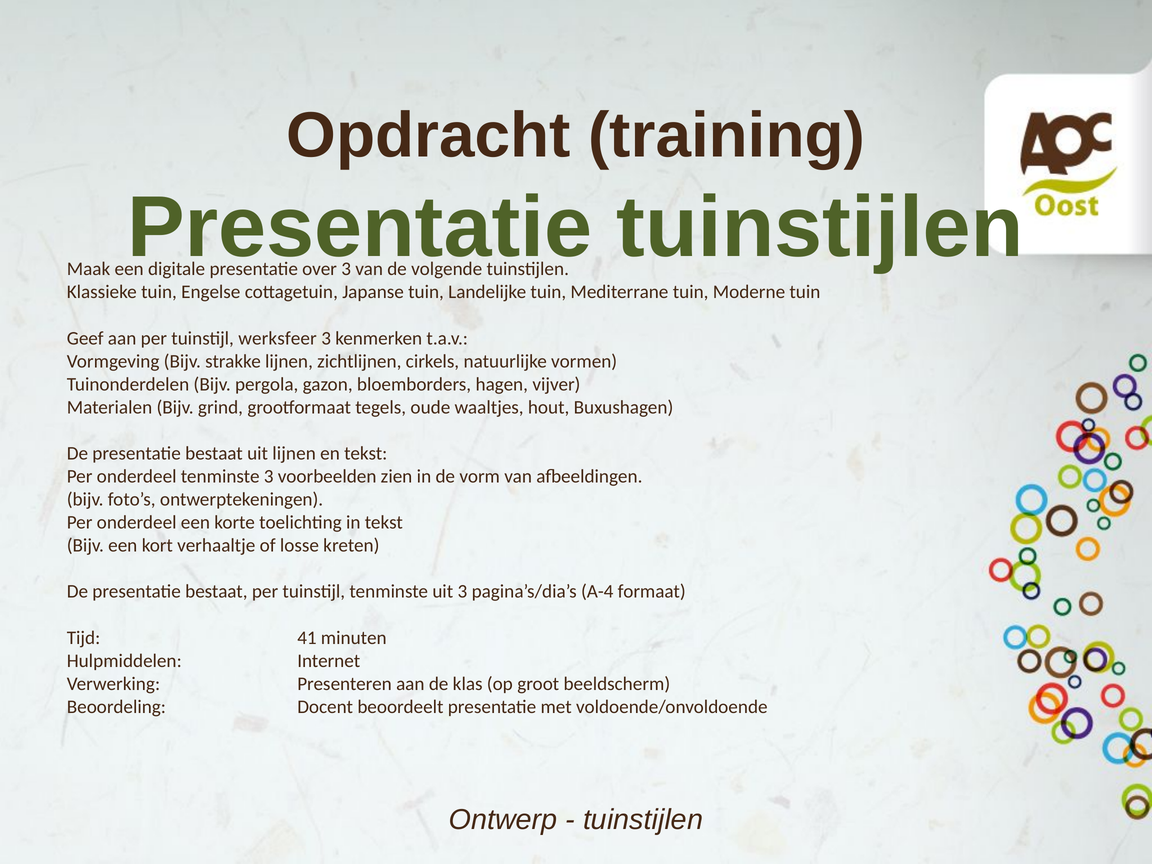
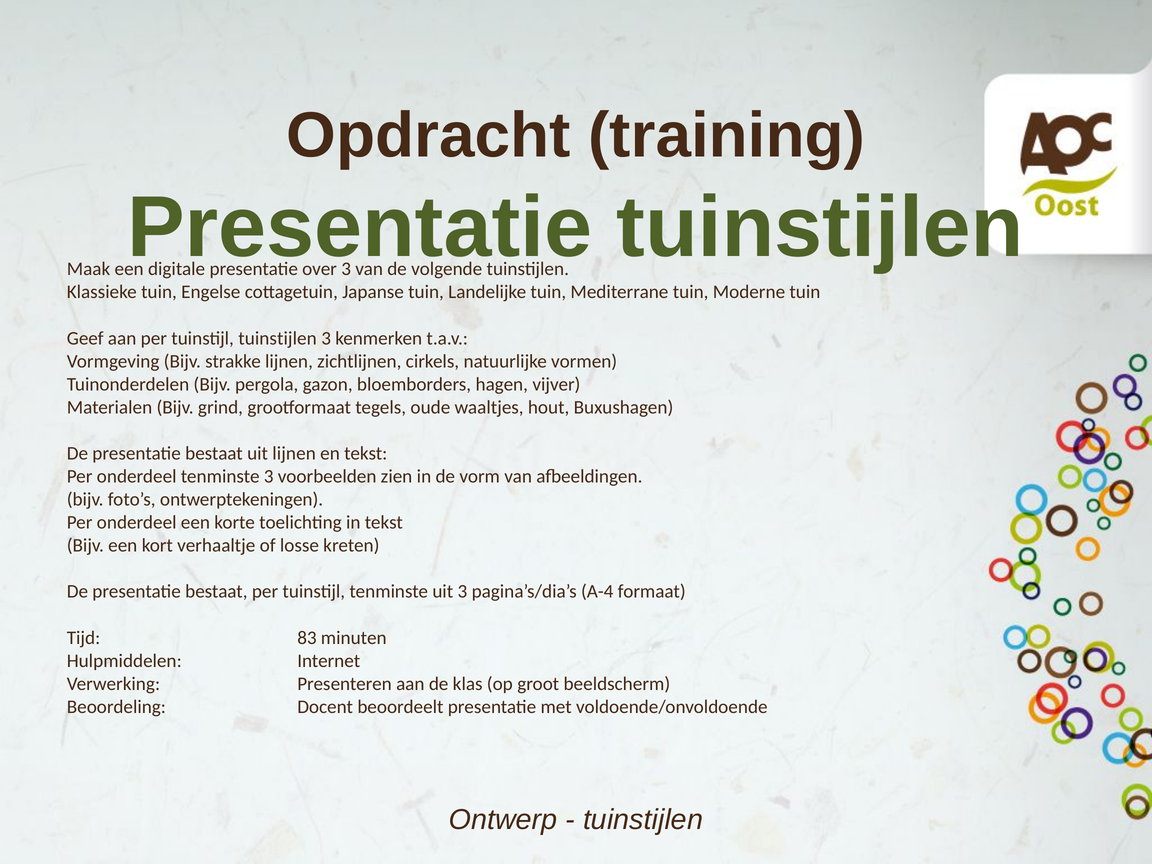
tuinstijl werksfeer: werksfeer -> tuinstijlen (278, 338)
41: 41 -> 83 (307, 638)
